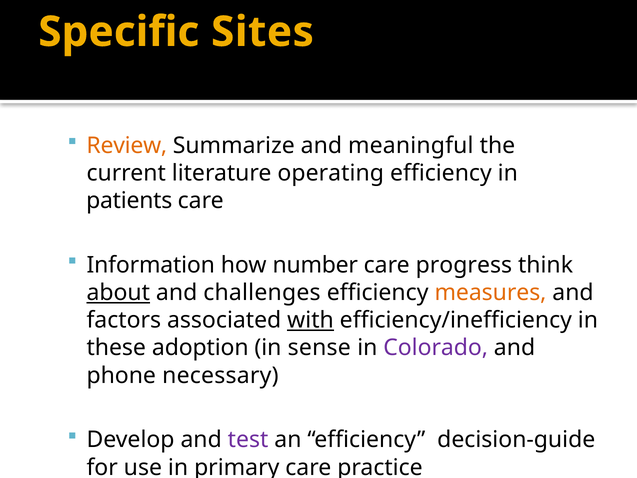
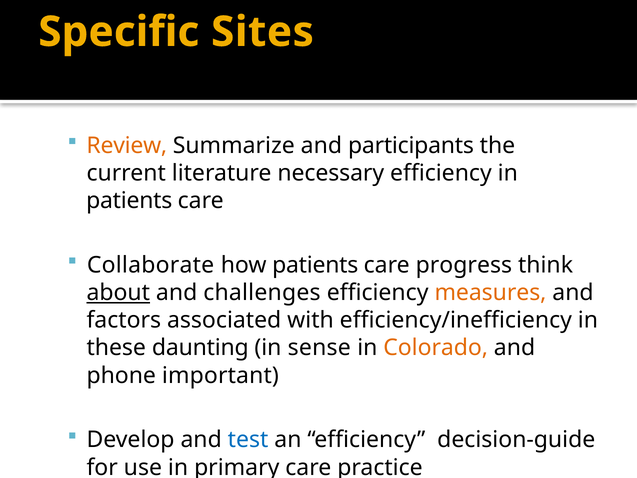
meaningful: meaningful -> participants (411, 145)
operating: operating -> necessary (331, 173)
Information: Information -> Collaborate (151, 265)
how number: number -> patients (315, 265)
with underline: present -> none (311, 320)
adoption: adoption -> daunting (200, 348)
Colorado colour: purple -> orange (436, 348)
necessary: necessary -> important (220, 375)
test colour: purple -> blue (248, 440)
